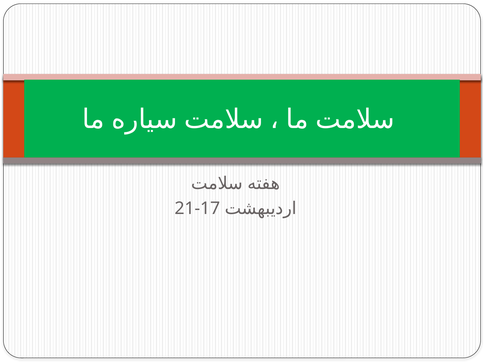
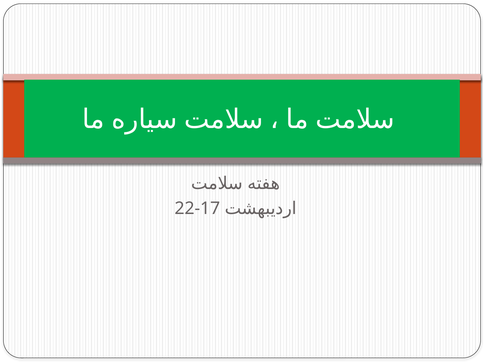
21-17: 21-17 -> 22-17 (197, 208)
